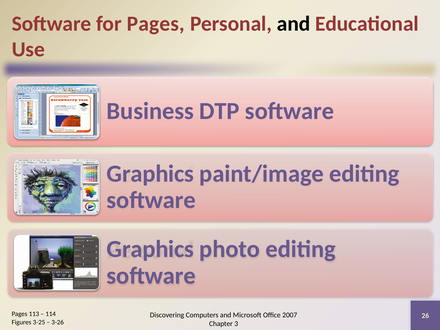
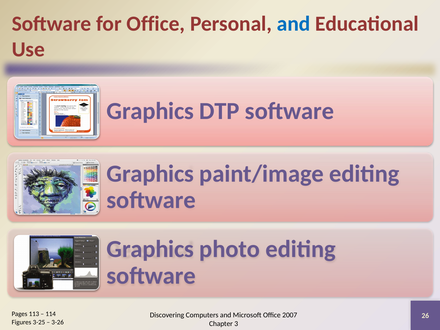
for Pages: Pages -> Office (156, 24)
and colour: black -> blue (294, 24)
Business: Business -> Graphics (150, 111)
